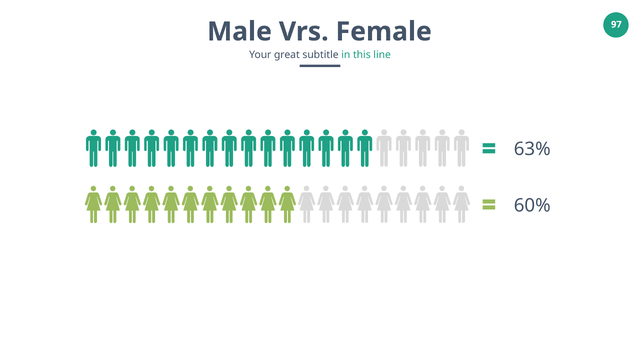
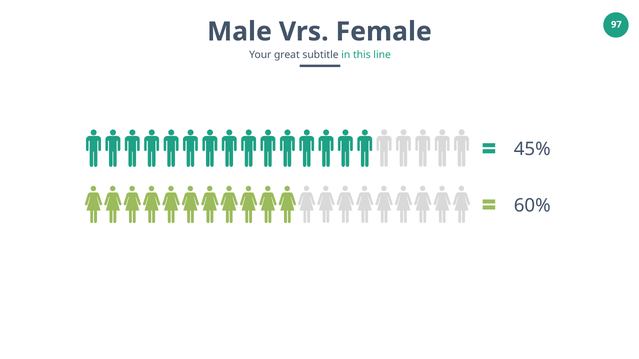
63%: 63% -> 45% (532, 149)
